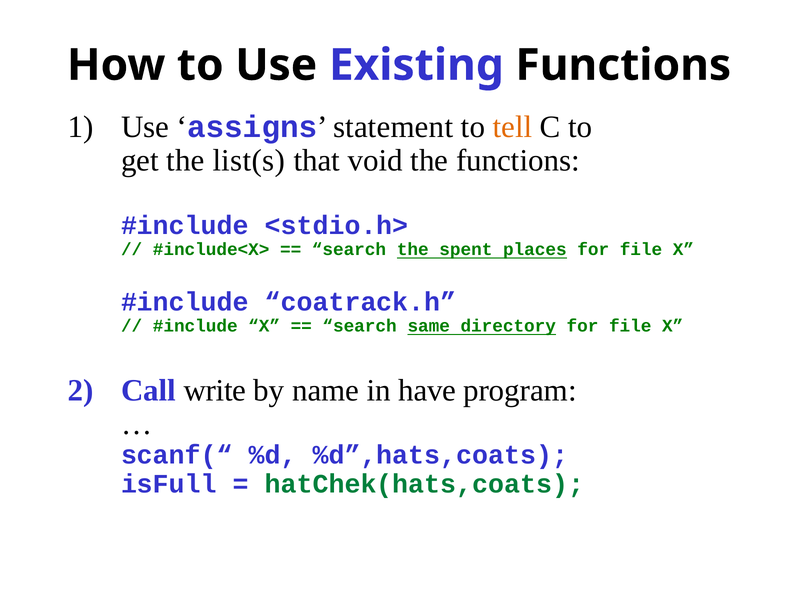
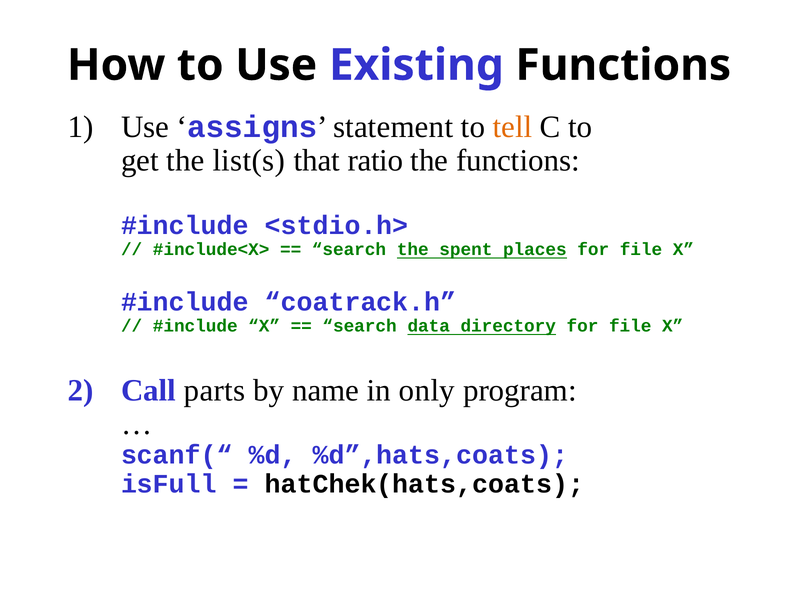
void: void -> ratio (375, 161)
same: same -> data (429, 326)
write: write -> parts (215, 390)
have: have -> only (427, 390)
hatChek(hats,coats colour: green -> black (424, 483)
